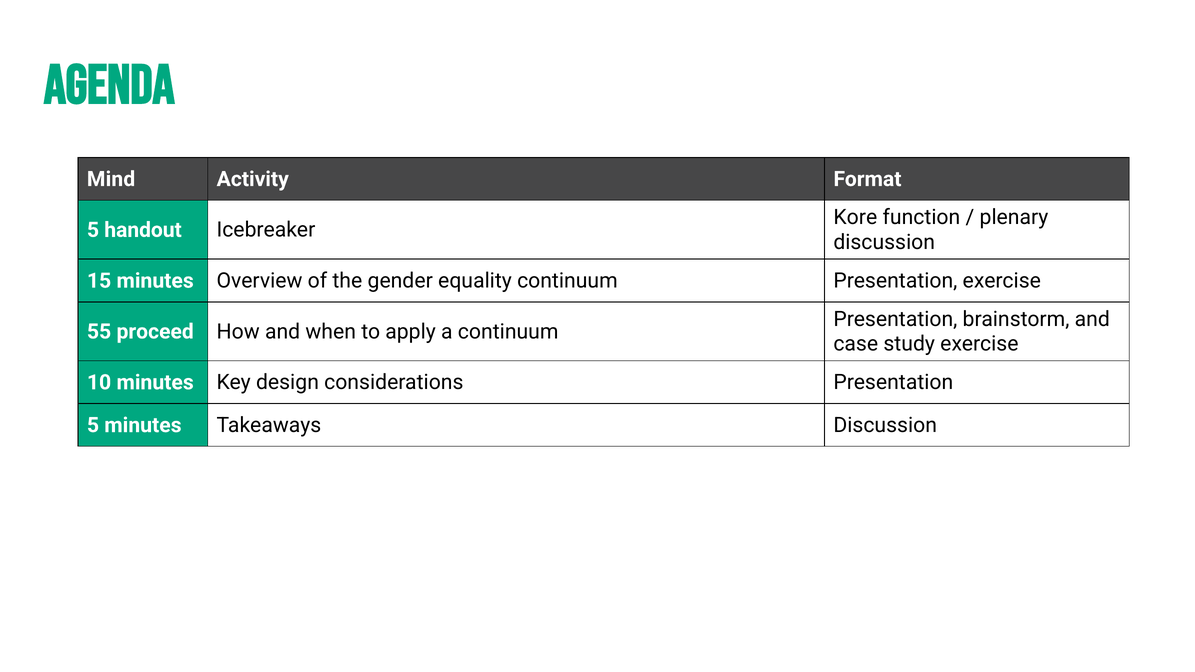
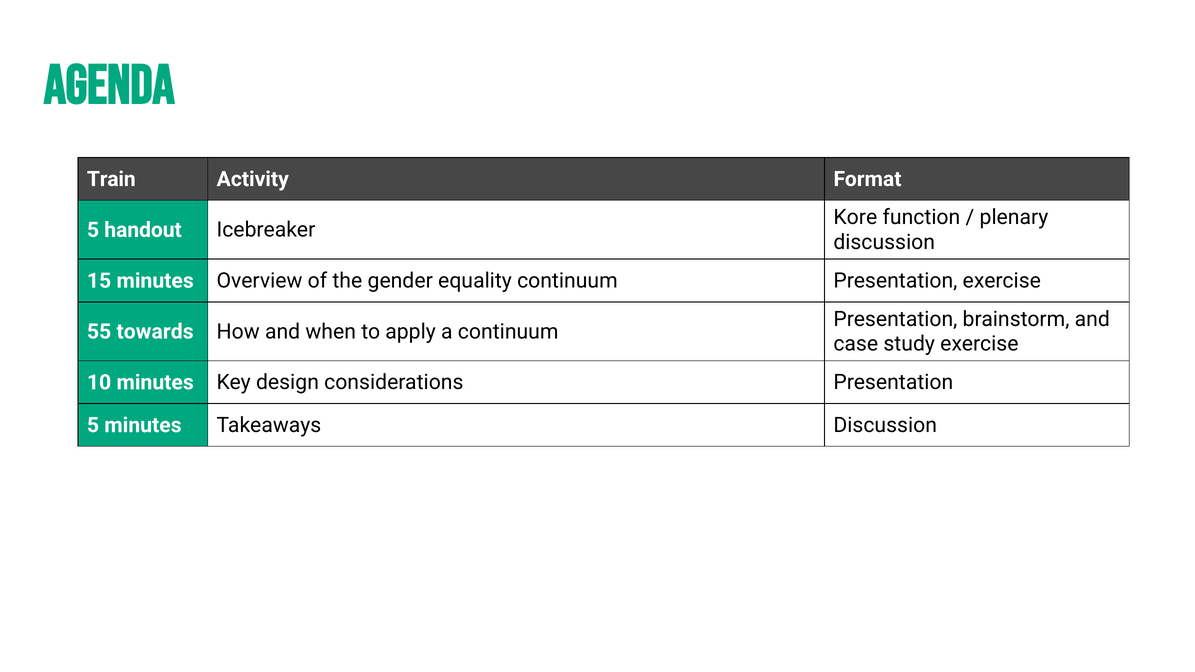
Mind: Mind -> Train (111, 179)
proceed: proceed -> towards (155, 332)
